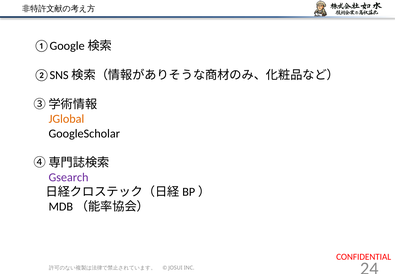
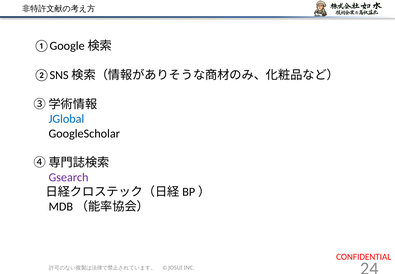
JGlobal colour: orange -> blue (66, 119)
